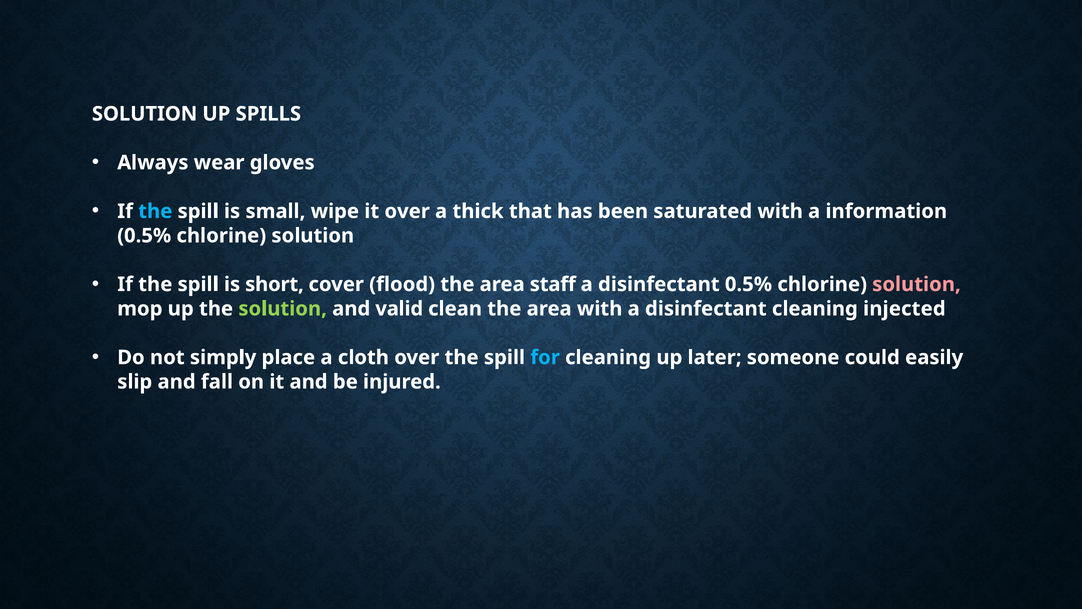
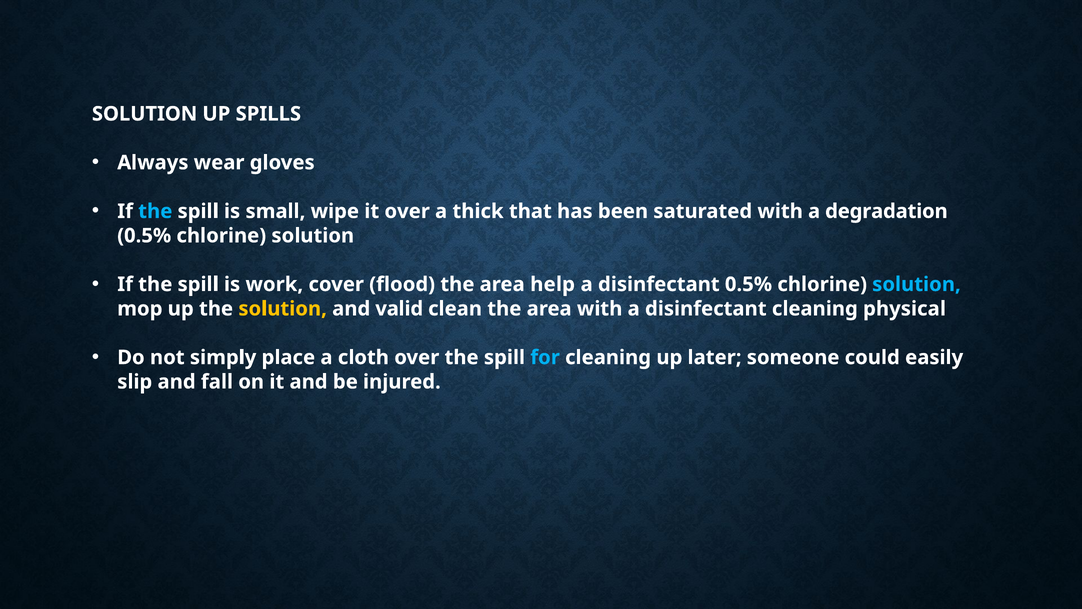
information: information -> degradation (886, 211)
short: short -> work (274, 284)
staff: staff -> help (553, 284)
solution colour: pink -> light blue (916, 284)
solution colour: light green -> yellow (283, 309)
injected: injected -> physical (904, 309)
